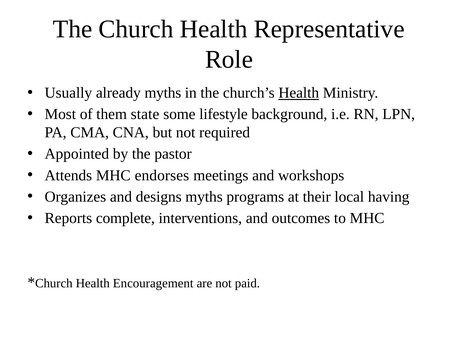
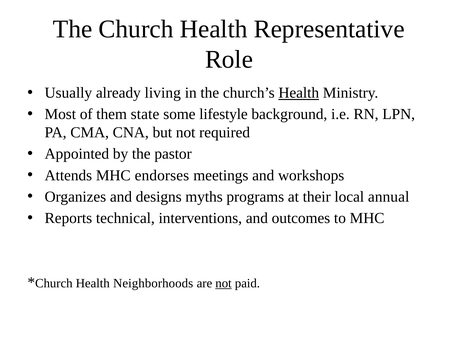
already myths: myths -> living (163, 93)
having: having -> annual (389, 196)
complete: complete -> technical (125, 218)
Encouragement: Encouragement -> Neighborhoods (153, 283)
not underline: none -> present (224, 283)
